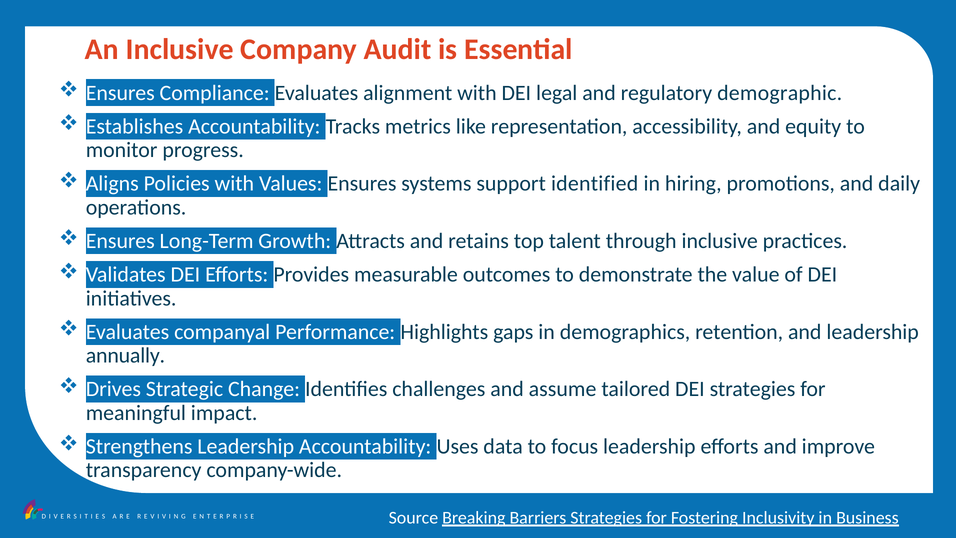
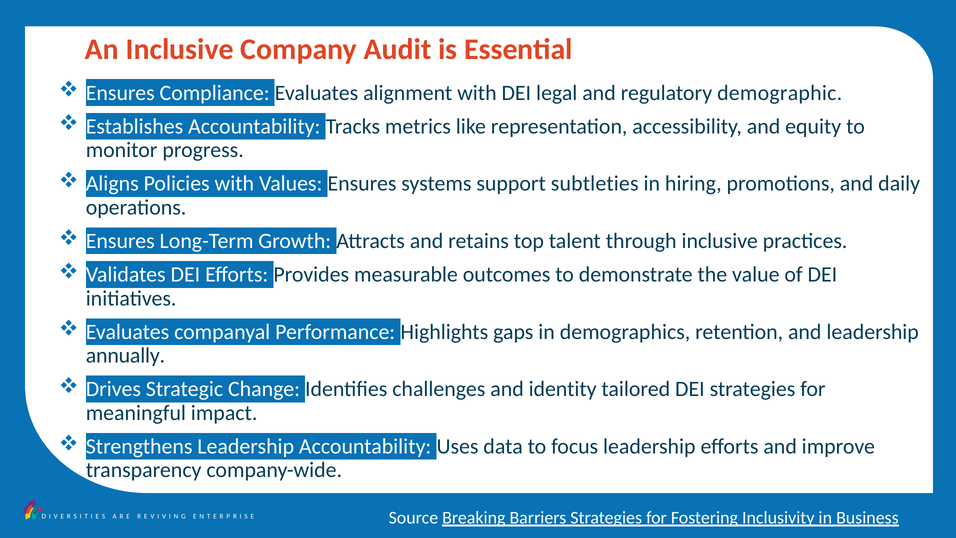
identified: identified -> subtleties (595, 184)
assume: assume -> identity (563, 389)
